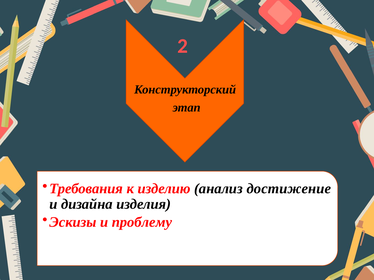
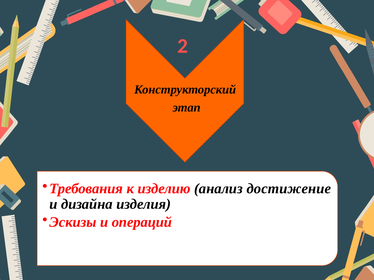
проблему: проблему -> операций (142, 222)
